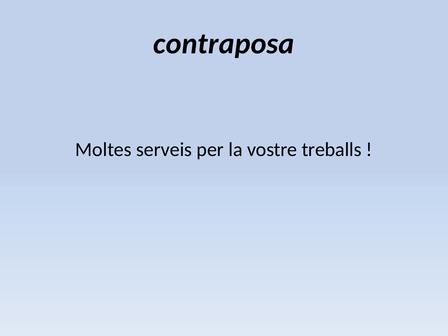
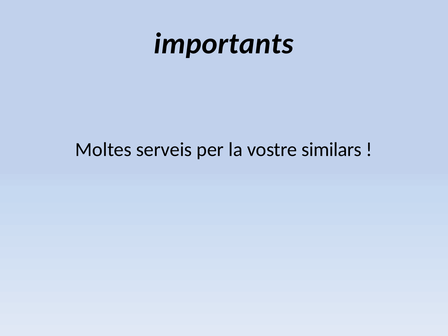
contraposa: contraposa -> importants (224, 44)
treballs: treballs -> similars (332, 150)
